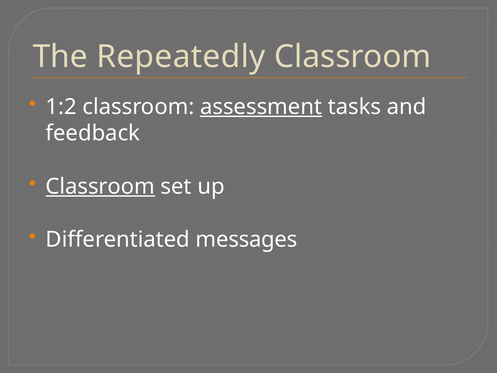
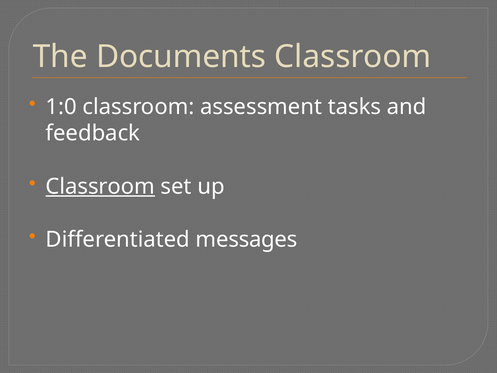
Repeatedly: Repeatedly -> Documents (181, 57)
1:2: 1:2 -> 1:0 (61, 107)
assessment underline: present -> none (261, 107)
